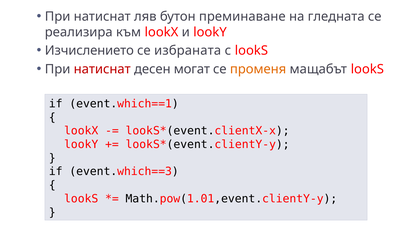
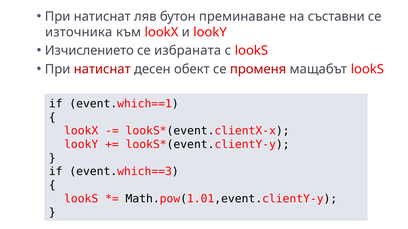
гледната: гледната -> съставни (336, 17)
реализира: реализира -> източника (79, 32)
могат: могат -> обект (192, 69)
променя colour: orange -> red (258, 69)
